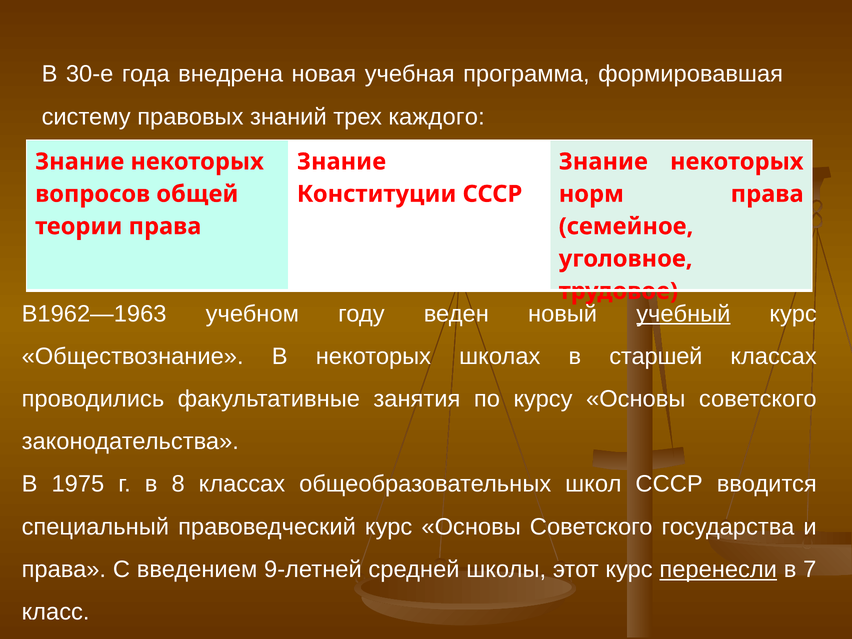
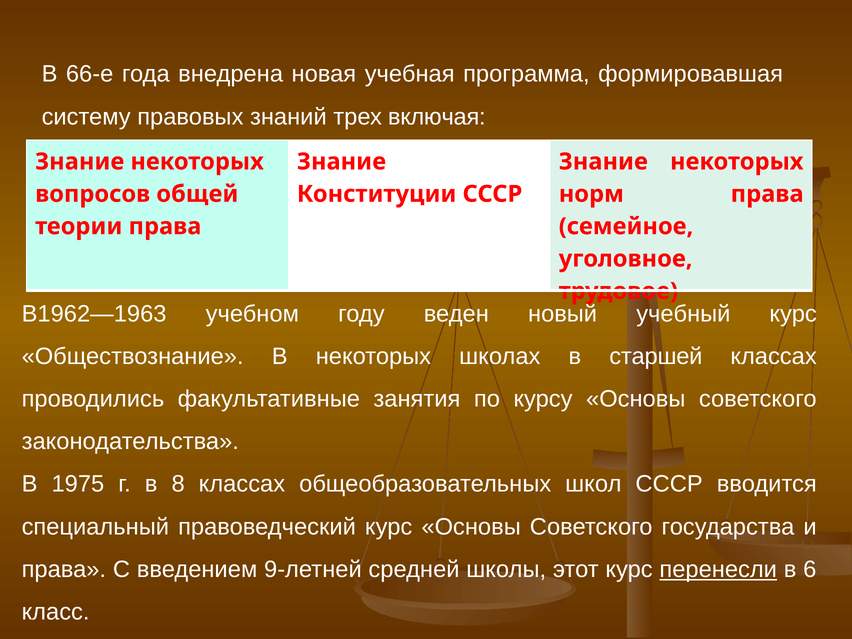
30-е: 30-е -> 66-е (90, 74)
каждого: каждого -> включая (437, 117)
учебный underline: present -> none (683, 314)
7: 7 -> 6 (810, 569)
